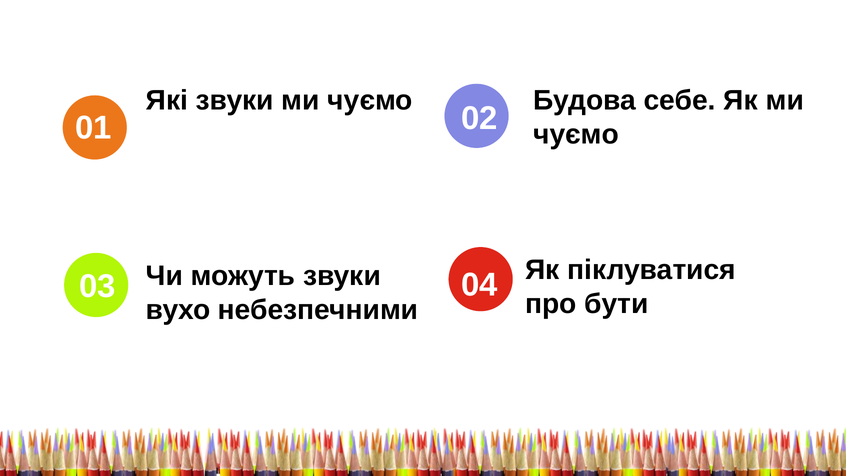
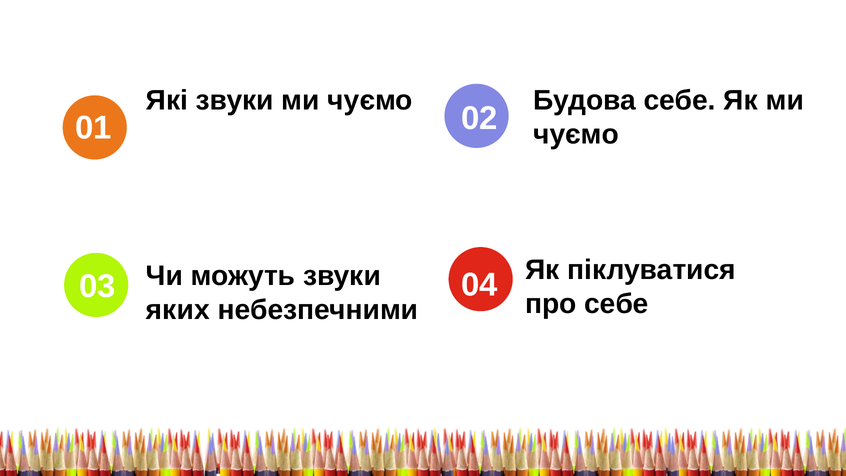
про бути: бути -> себе (616, 304)
вухо: вухо -> яких (178, 310)
